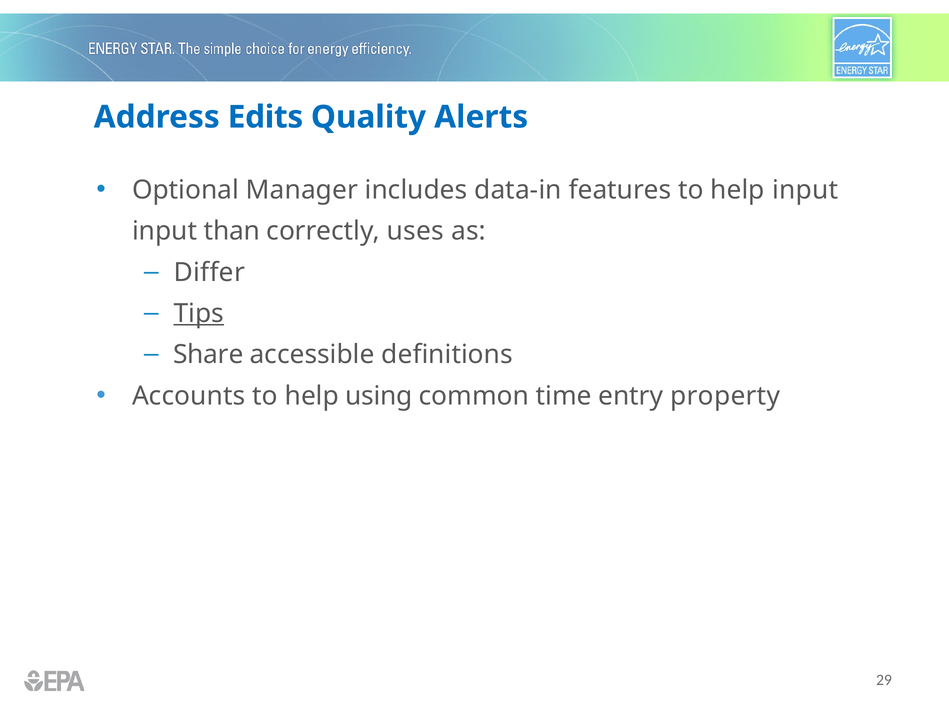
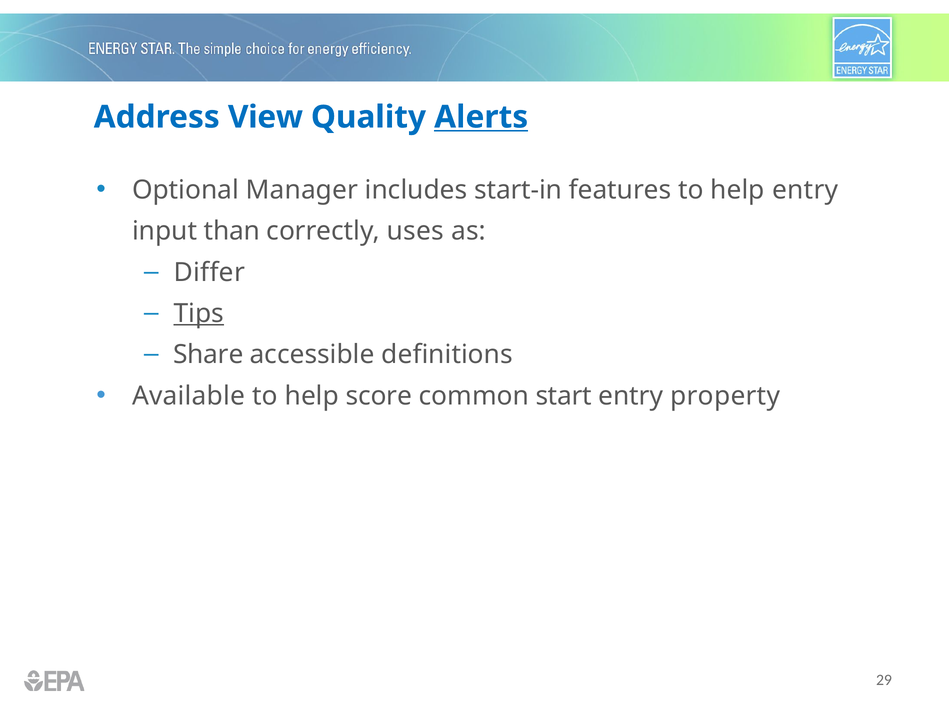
Edits: Edits -> View (265, 117)
Alerts underline: none -> present (481, 117)
data-in: data-in -> start-in (518, 190)
help input: input -> entry (805, 190)
Accounts: Accounts -> Available (189, 396)
using: using -> score (379, 396)
time: time -> start (564, 396)
